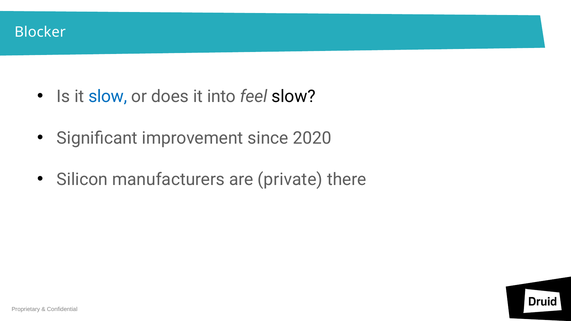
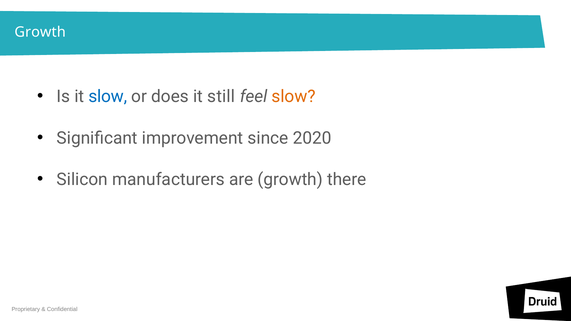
Blocker: Blocker -> Growth (40, 32)
into: into -> still (221, 97)
slow colour: black -> orange (294, 97)
are private: private -> growth (290, 180)
